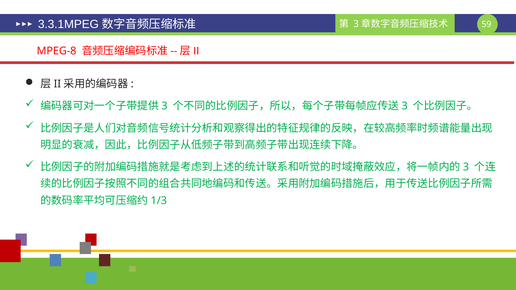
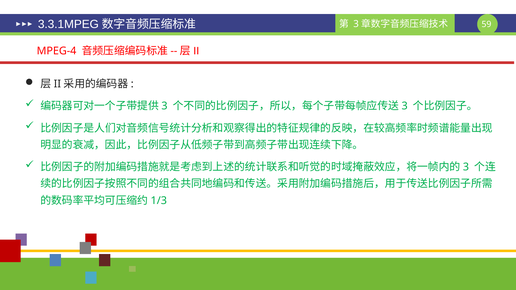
MPEG-8: MPEG-8 -> MPEG-4 (57, 51)
